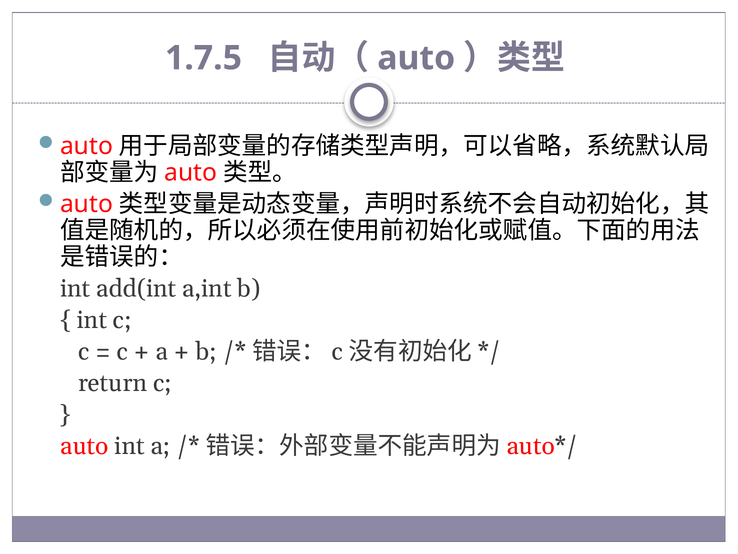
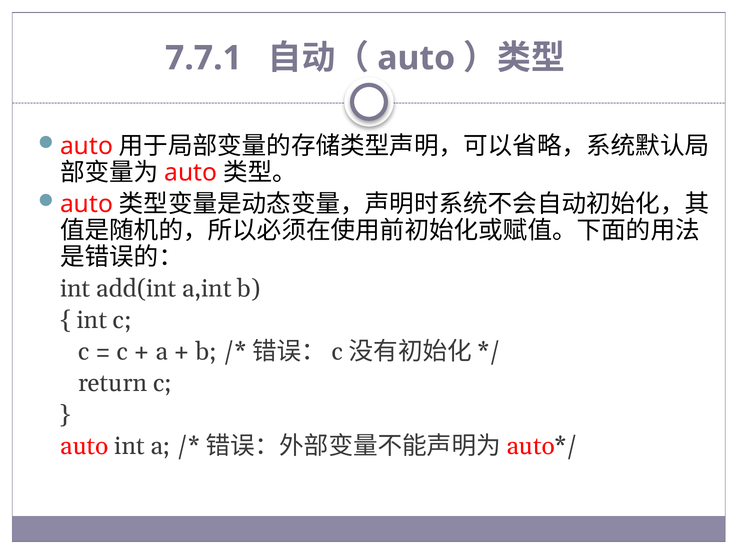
1.7.5: 1.7.5 -> 7.7.1 (203, 58)
